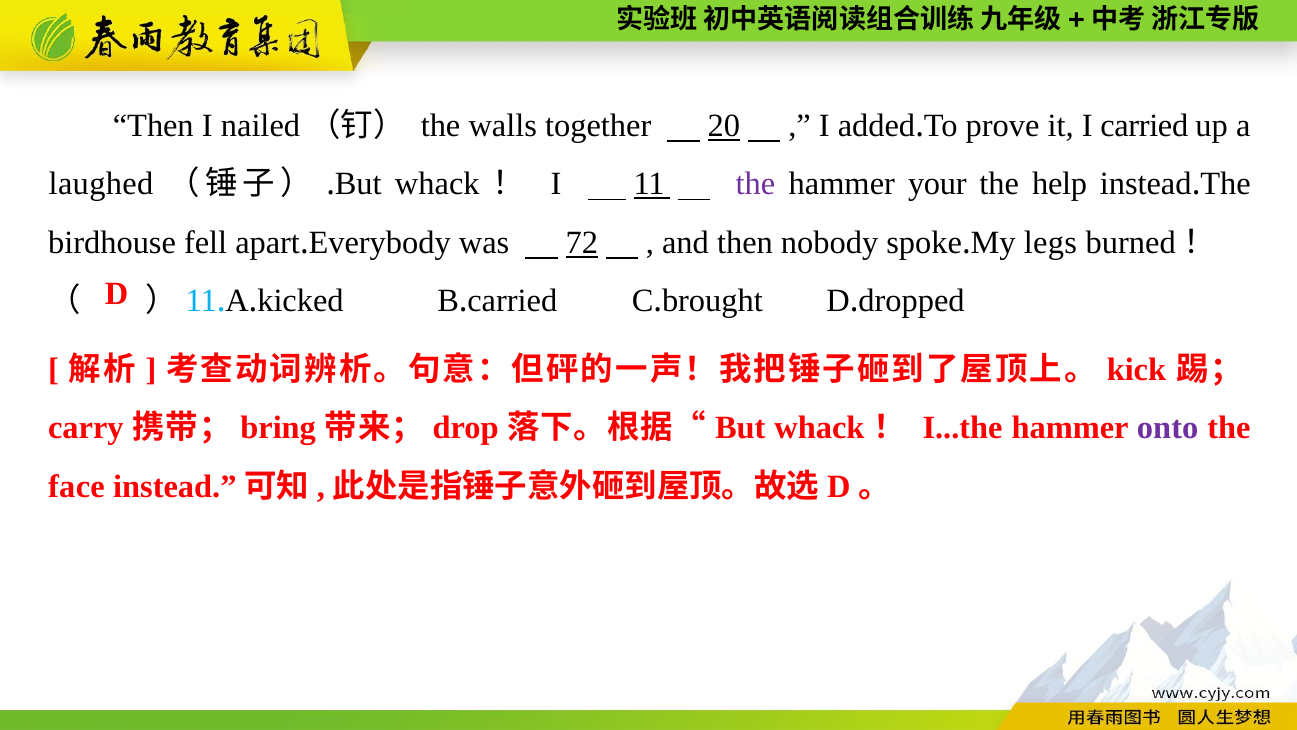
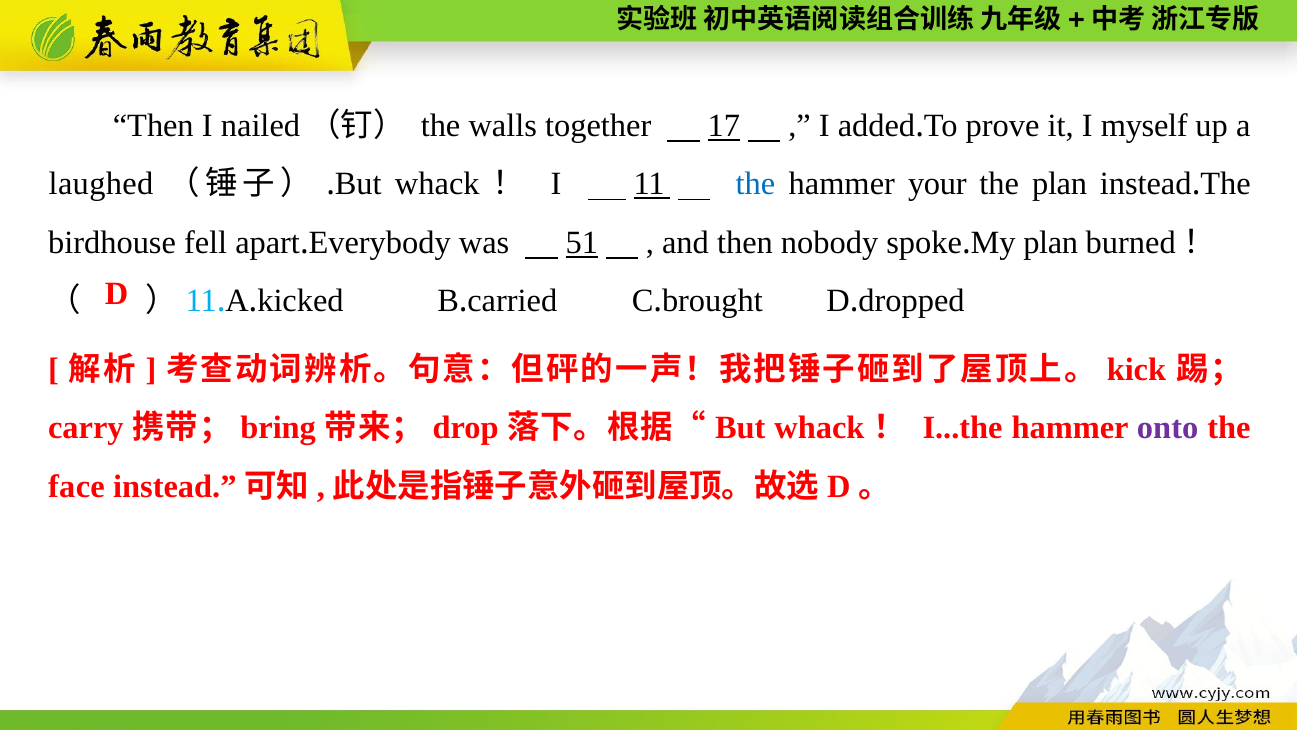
20: 20 -> 17 (724, 125)
I carried: carried -> myself (1144, 125)
the colour: purple -> blue (756, 184)
the help: help -> plan (1060, 184)
72: 72 -> 51 (582, 242)
legs: legs -> plan (1051, 242)
